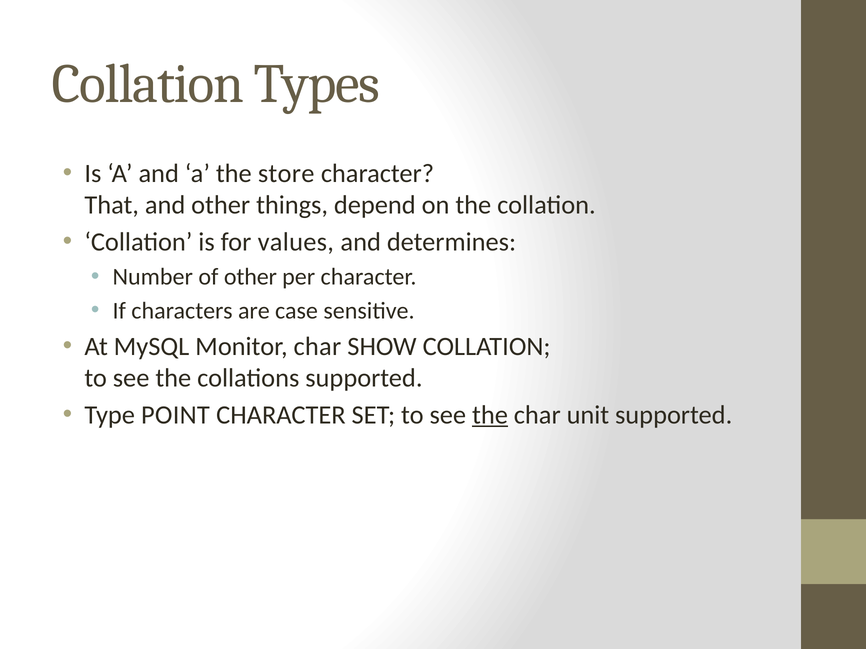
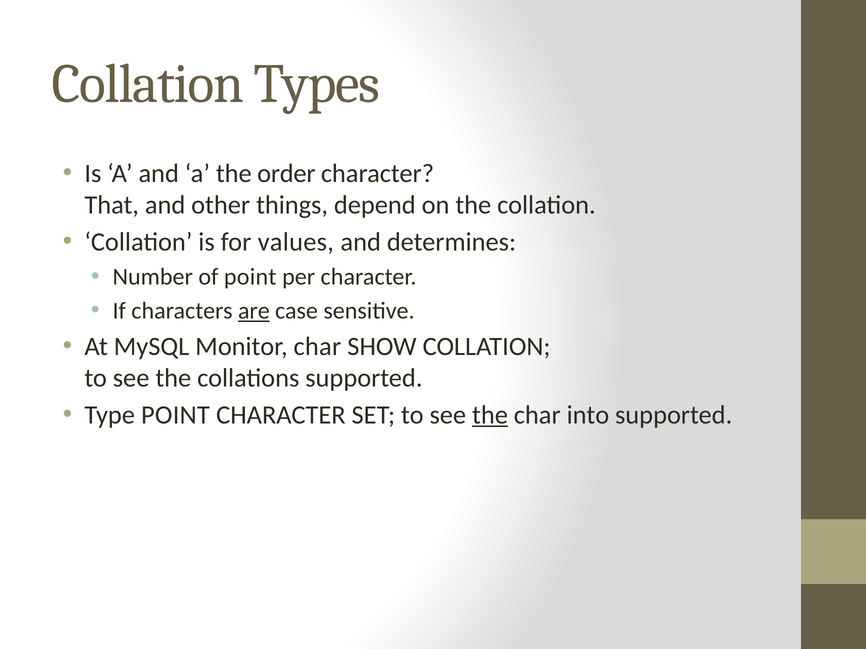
store: store -> order (286, 174)
of other: other -> point (250, 277)
are underline: none -> present (254, 311)
unit: unit -> into (588, 415)
